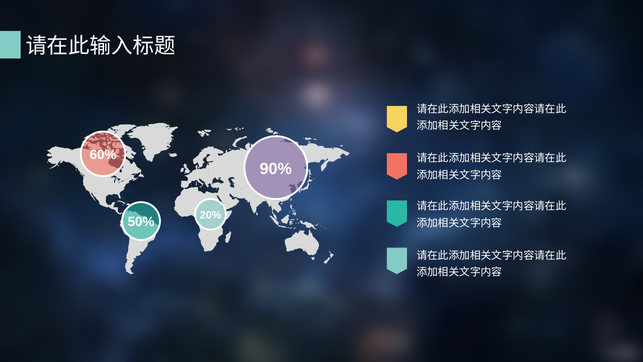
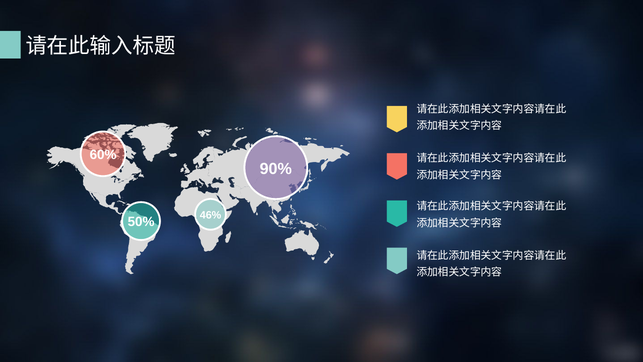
20%: 20% -> 46% (211, 215)
